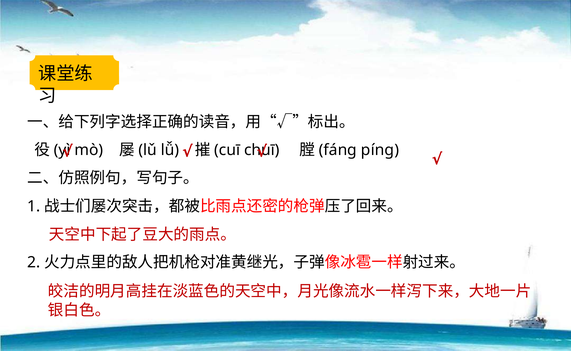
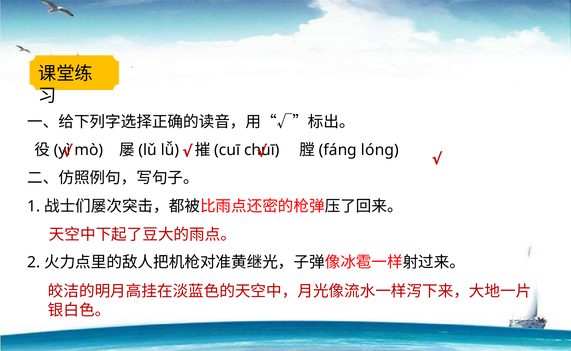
pínɡ: pínɡ -> lónɡ (380, 150)
